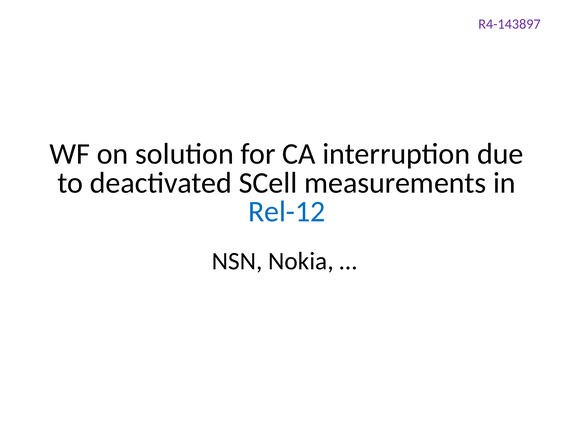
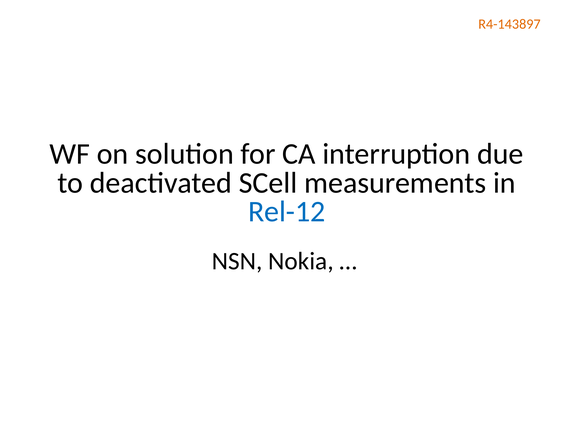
R4-143897 colour: purple -> orange (509, 24)
